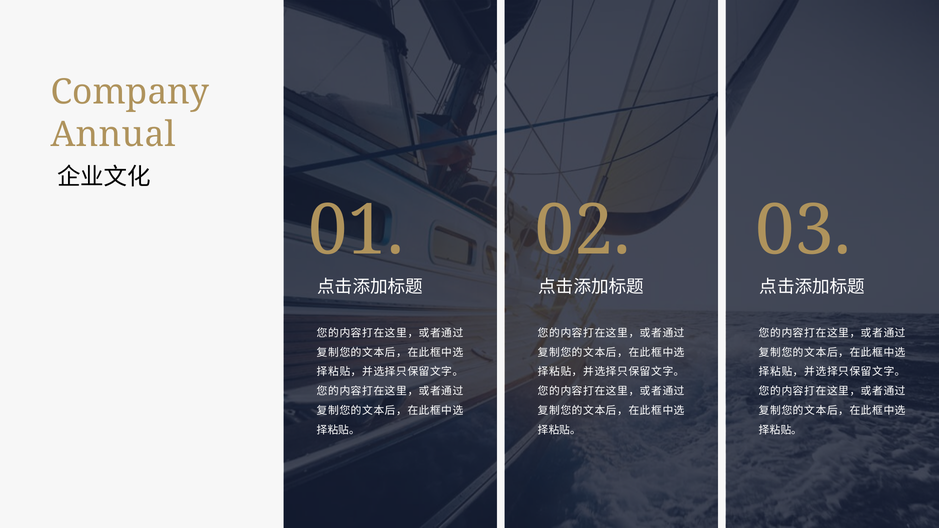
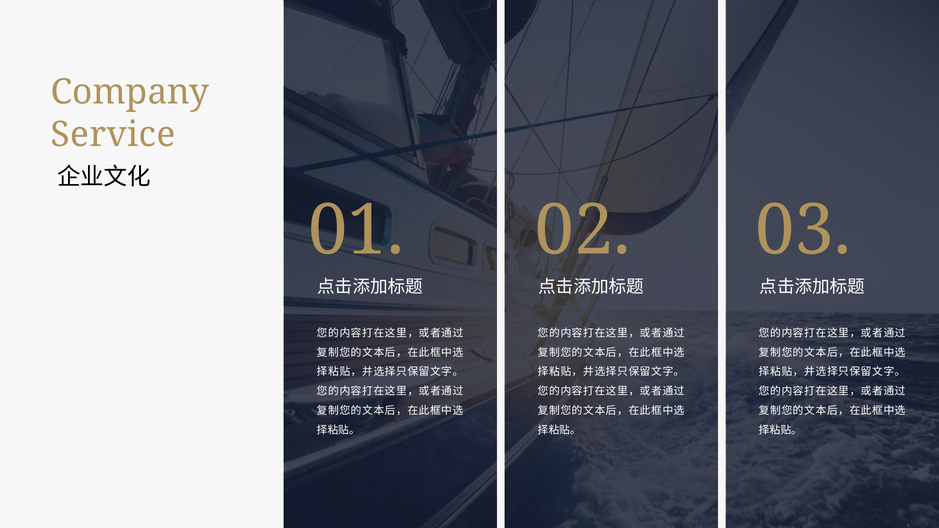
Annual: Annual -> Service (113, 135)
